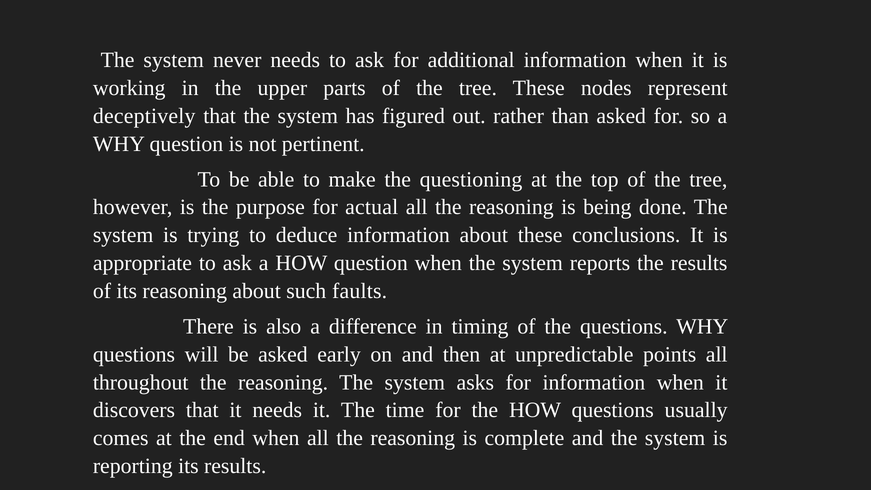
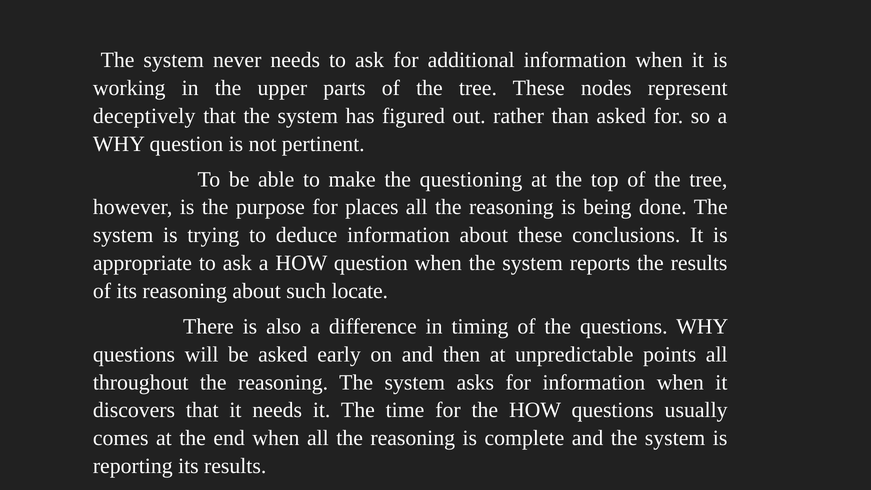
actual: actual -> places (372, 207)
faults: faults -> locate (360, 291)
